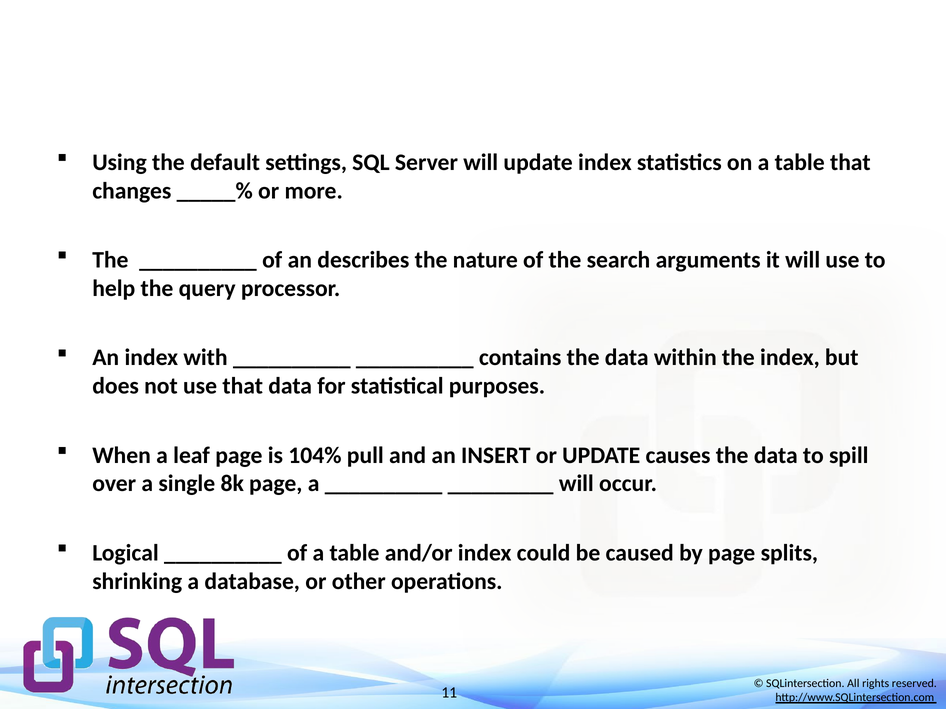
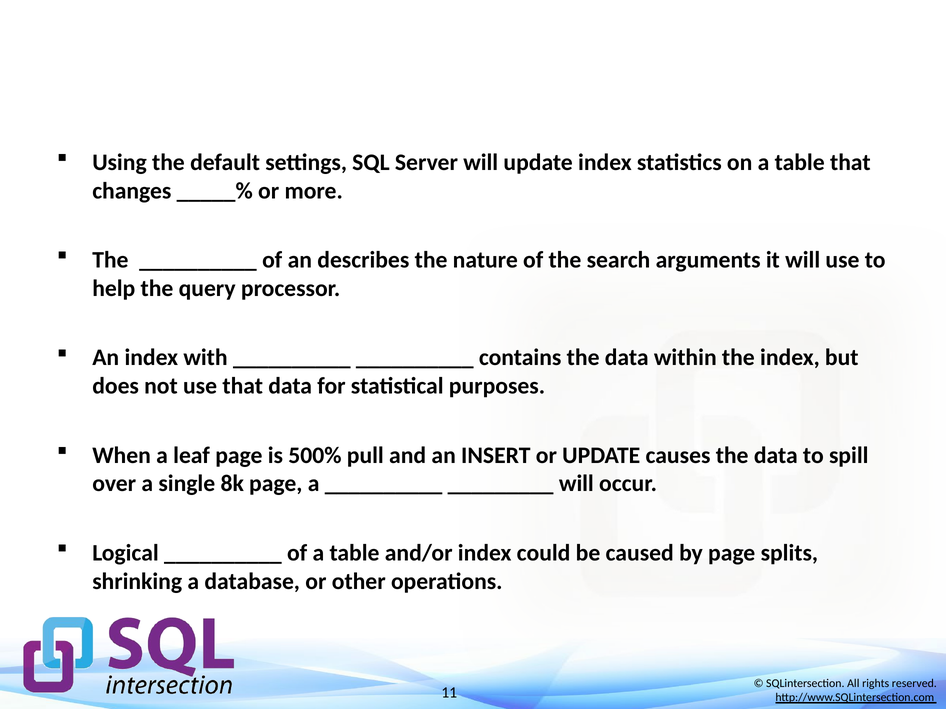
104%: 104% -> 500% (315, 456)
